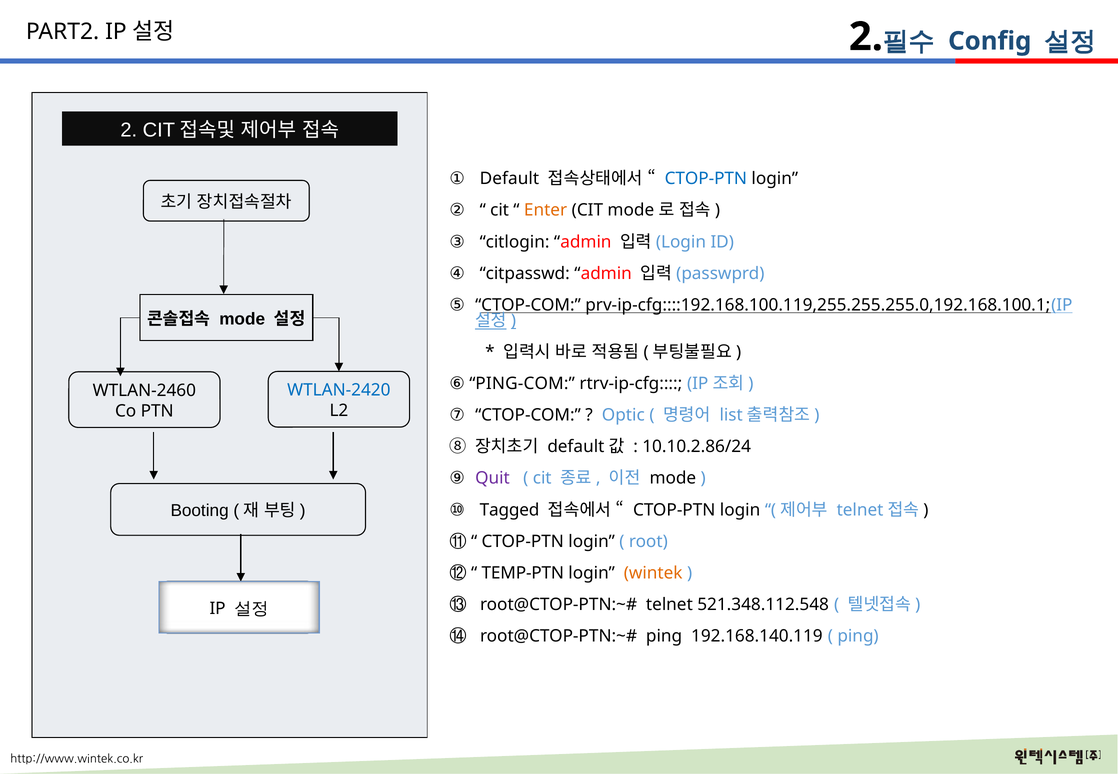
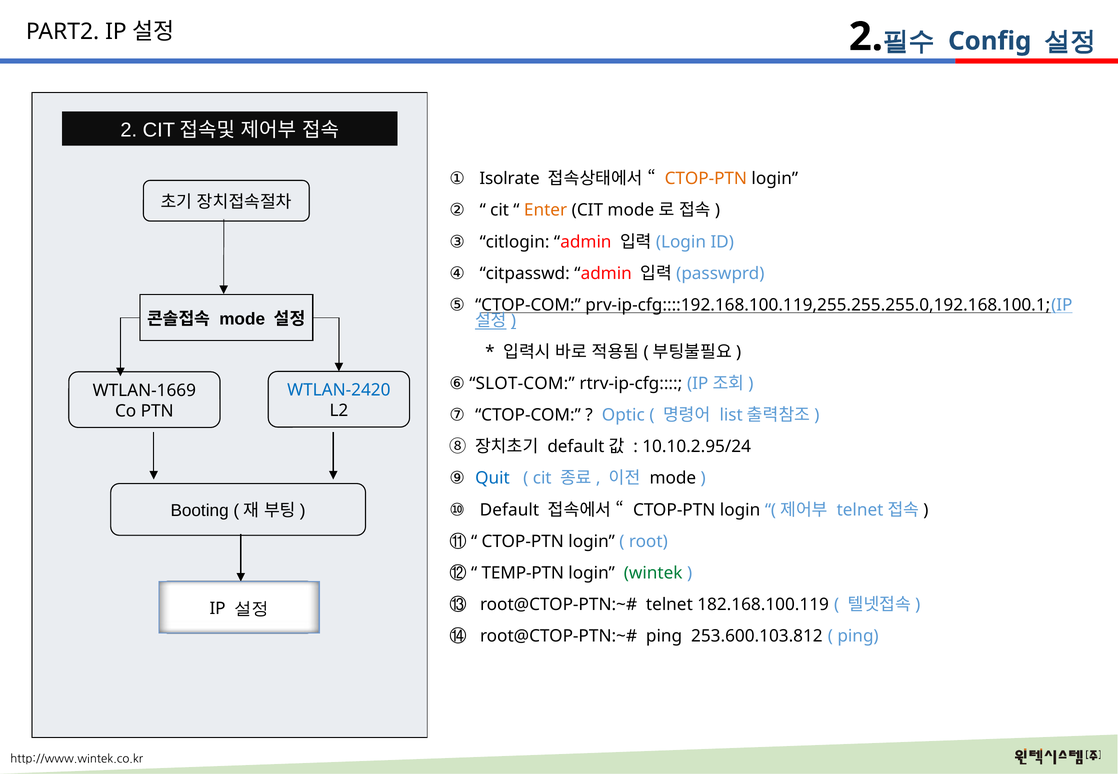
Default: Default -> Isolrate (510, 179)
CTOP-PTN colour: blue -> orange (706, 179)
PING-COM: PING-COM -> SLOT-COM (525, 384)
WTLAN-2460: WTLAN-2460 -> WTLAN-1669 (144, 390)
10.10.2.86/24: 10.10.2.86/24 -> 10.10.2.95/24 (697, 447)
Quit colour: purple -> blue (492, 478)
Tagged: Tagged -> Default (509, 510)
wintek colour: orange -> green (653, 573)
521.348.112.548: 521.348.112.548 -> 182.168.100.119 (763, 604)
192.168.140.119: 192.168.140.119 -> 253.600.103.812 (757, 636)
